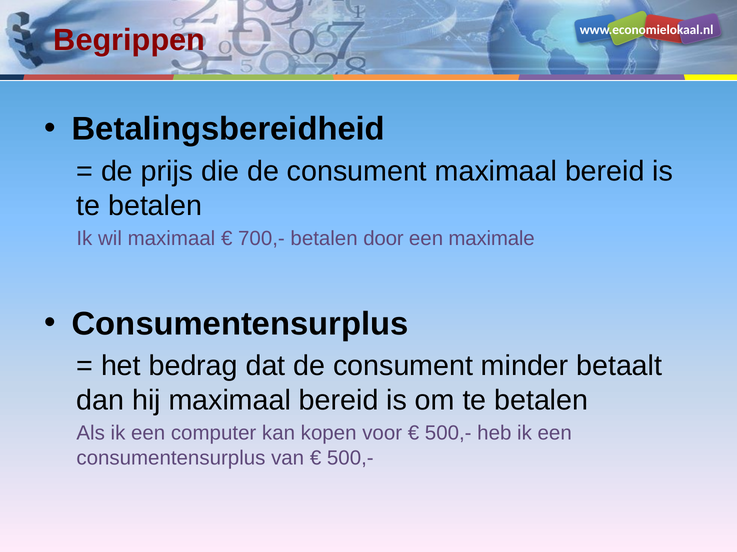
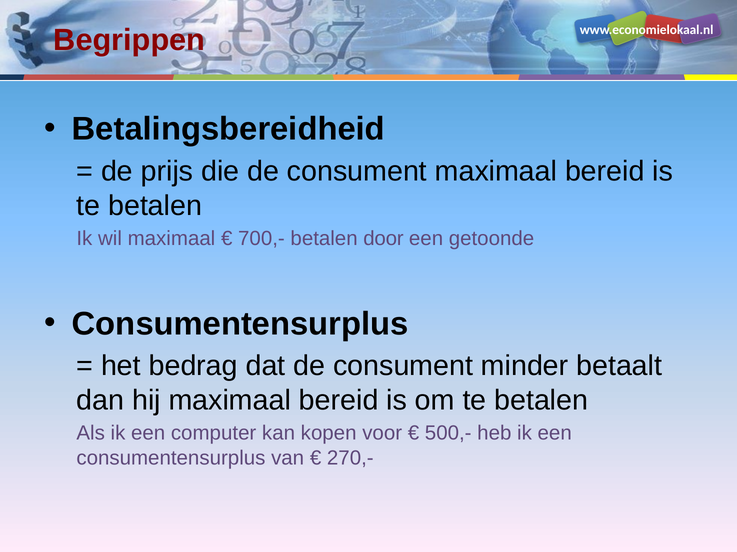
maximale: maximale -> getoonde (491, 239)
500,-: 500,- -> 270,- (350, 458)
